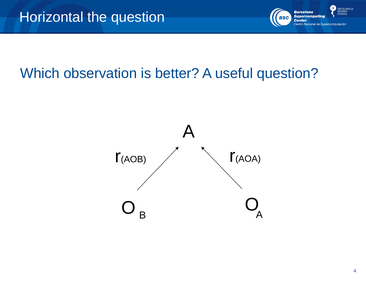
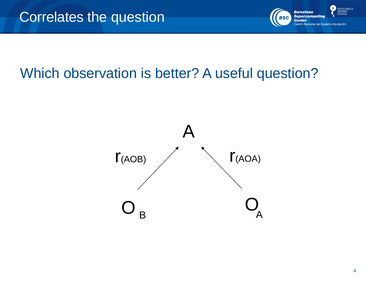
Horizontal: Horizontal -> Correlates (52, 17)
